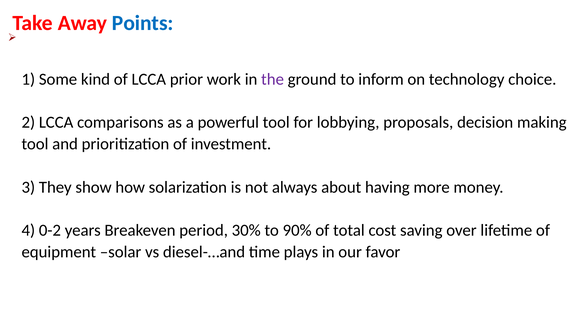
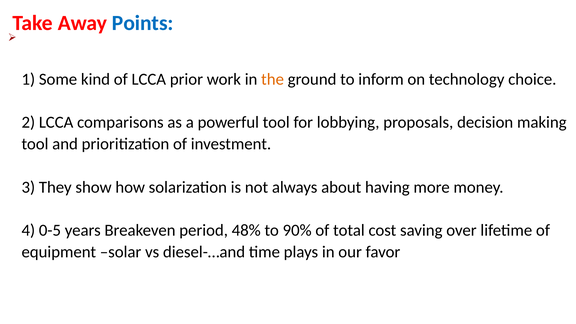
the colour: purple -> orange (273, 79)
0-2: 0-2 -> 0-5 (50, 230)
30%: 30% -> 48% (246, 230)
